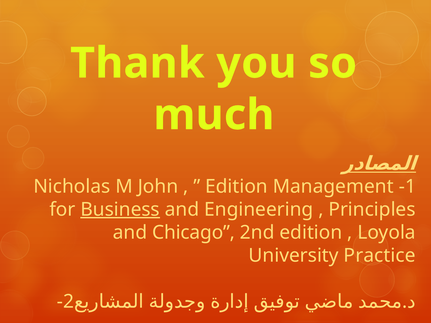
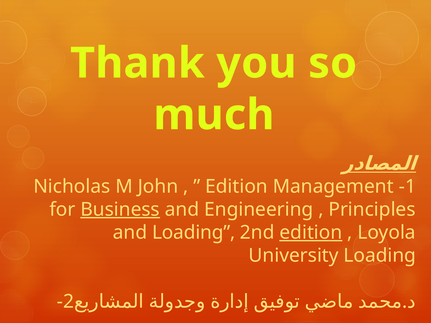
and Chicago: Chicago -> Loading (194, 233)
edition underline: none -> present (311, 233)
University Practice: Practice -> Loading (380, 256)
